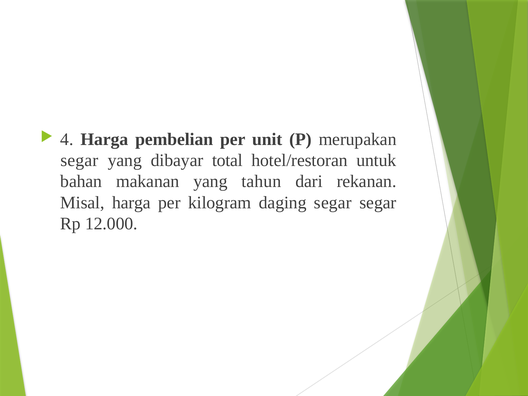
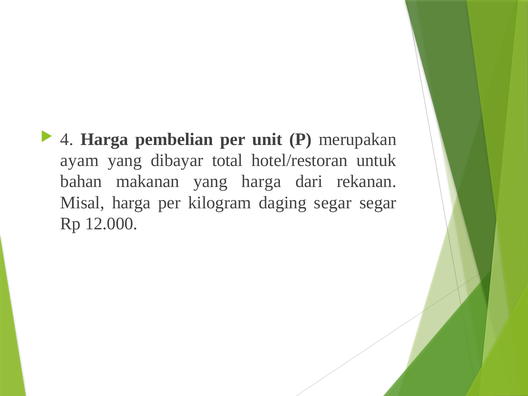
segar: segar -> ayam (79, 160)
yang tahun: tahun -> harga (261, 181)
